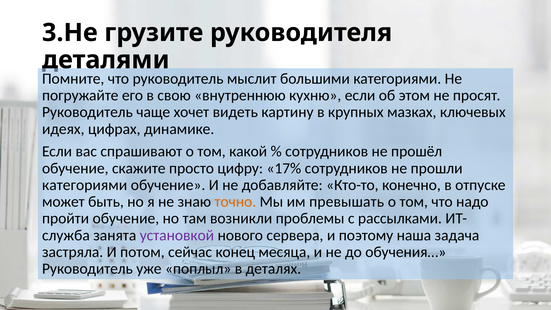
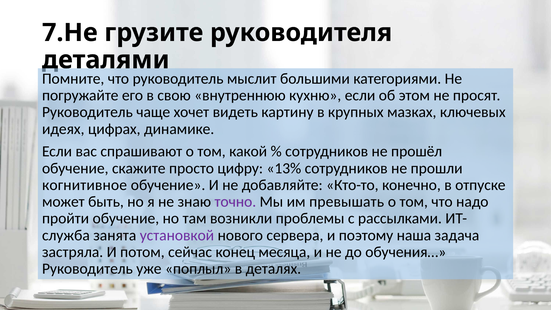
3.Не: 3.Не -> 7.Не (70, 33)
17%: 17% -> 13% (284, 168)
категориями: категориями -> когнитивное (85, 185)
точно colour: orange -> purple (235, 202)
